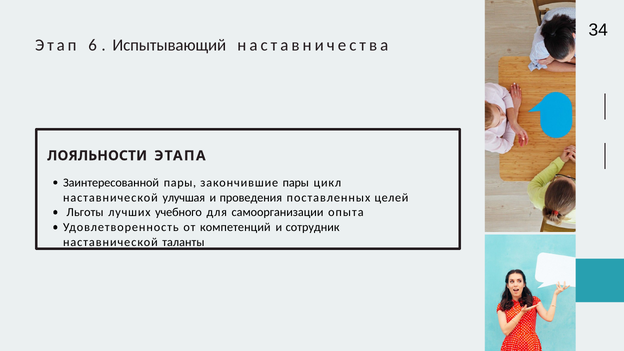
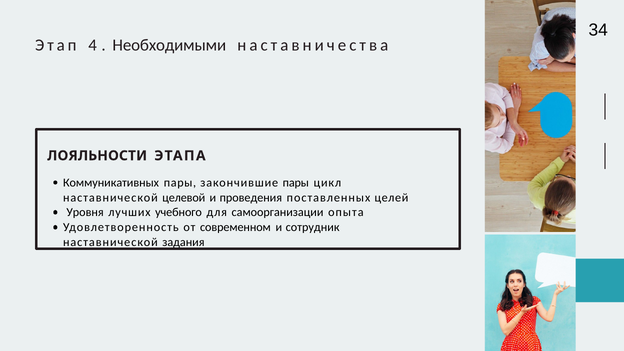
6: 6 -> 4 (93, 45)
Испытывающий: Испытывающий -> Необходимыми (169, 45)
Заинтересованной: Заинтересованной -> Коммуникативных (111, 183)
улучшая: улучшая -> целевой (184, 198)
Льготы: Льготы -> Уровня (85, 212)
компетенций: компетенций -> современном (235, 227)
таланты: таланты -> задания (183, 242)
